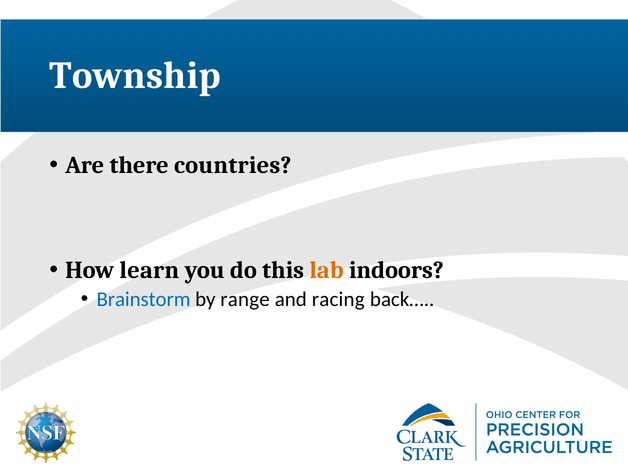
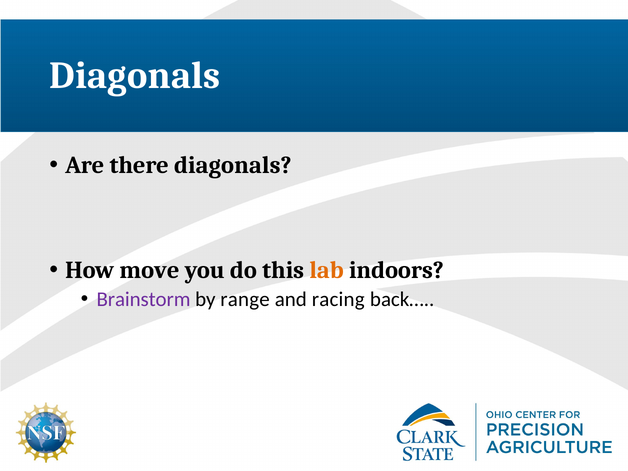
Township: Township -> Diagonals (135, 76)
there countries: countries -> diagonals (233, 165)
learn: learn -> move (149, 270)
Brainstorm colour: blue -> purple (144, 299)
